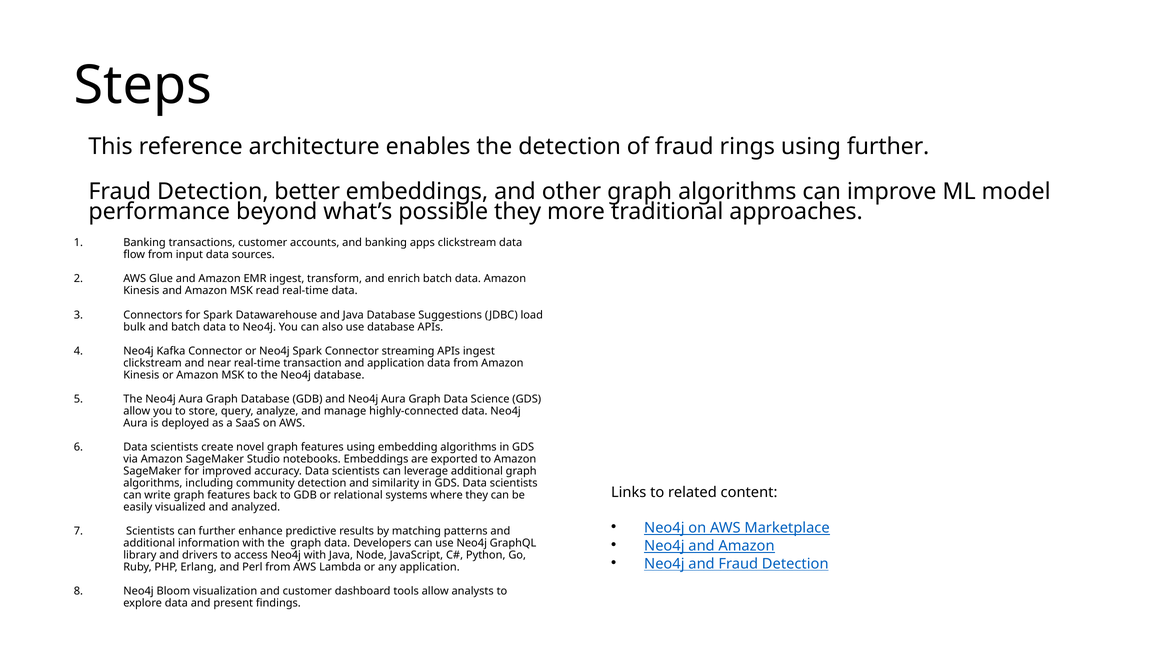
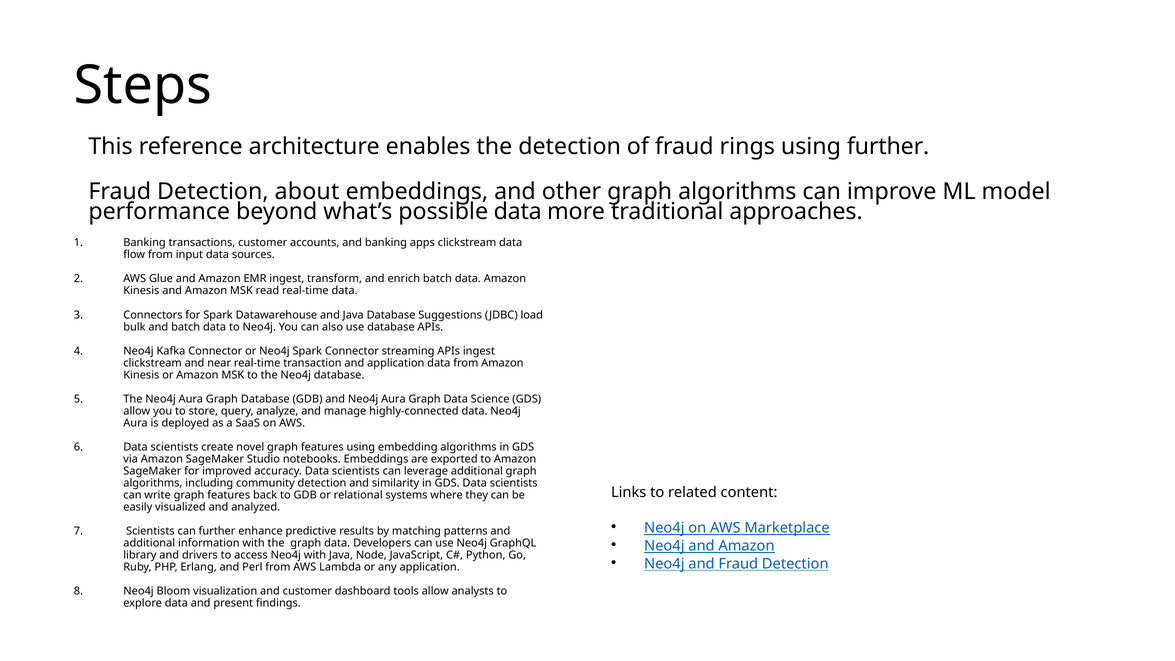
better: better -> about (307, 192)
possible they: they -> data (518, 212)
